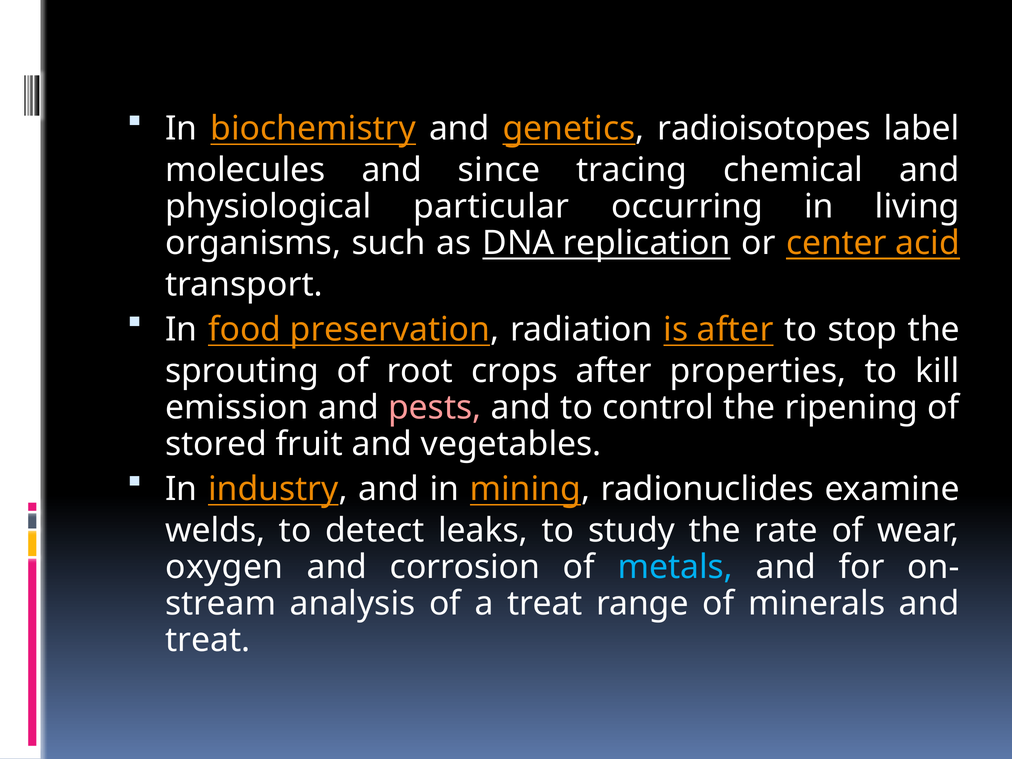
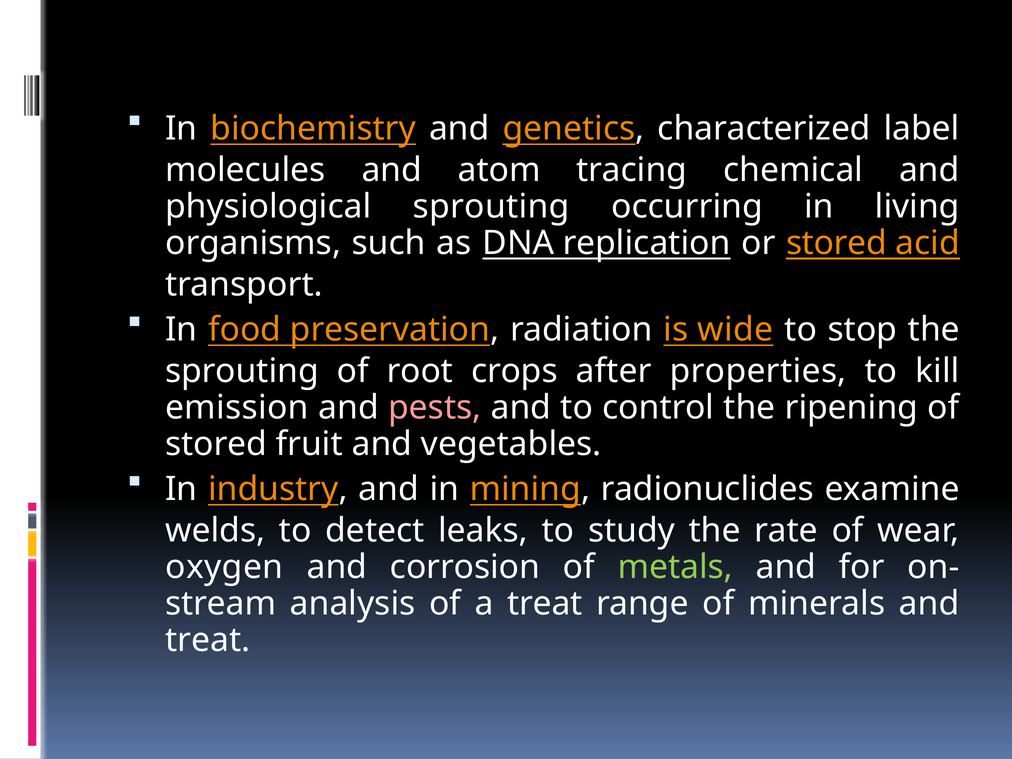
radioisotopes: radioisotopes -> characterized (764, 129)
since: since -> atom (499, 170)
physiological particular: particular -> sprouting (491, 207)
or center: center -> stored (837, 243)
is after: after -> wide (735, 330)
metals colour: light blue -> light green (675, 567)
